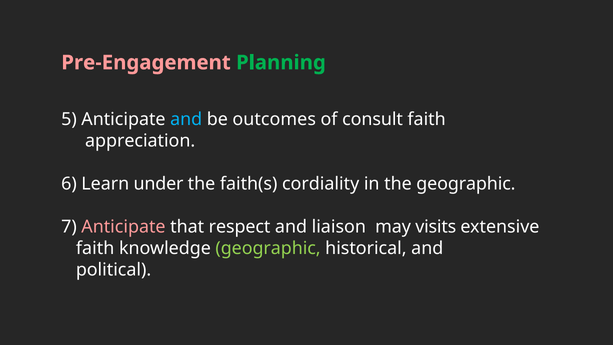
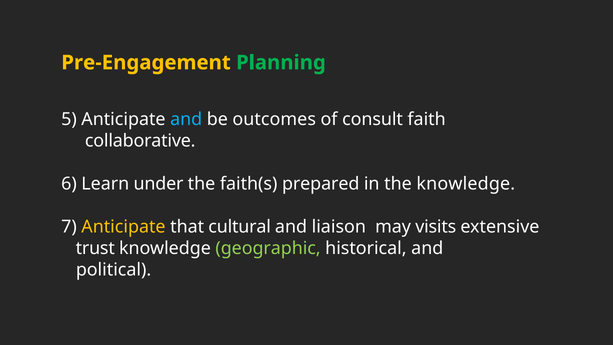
Pre-Engagement colour: pink -> yellow (146, 63)
appreciation: appreciation -> collaborative (140, 141)
cordiality: cordiality -> prepared (321, 184)
the geographic: geographic -> knowledge (466, 184)
Anticipate colour: pink -> yellow (123, 227)
respect: respect -> cultural (240, 227)
faith: faith -> trust (95, 248)
